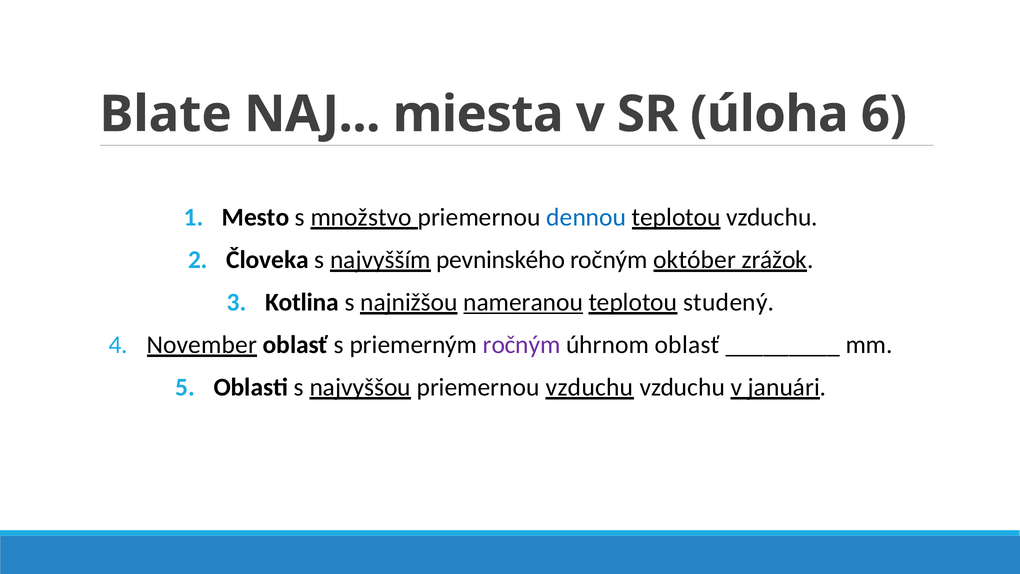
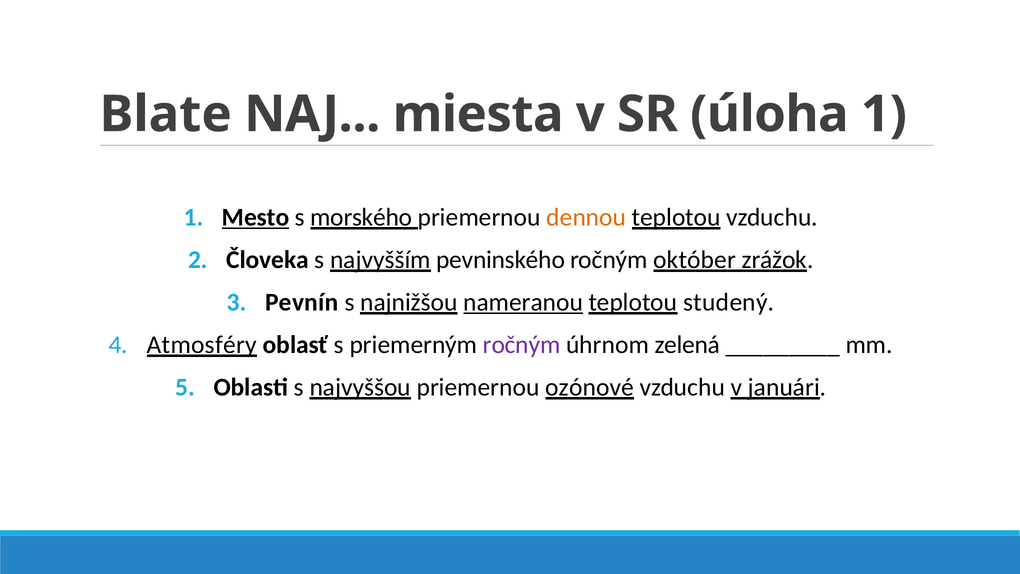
úloha 6: 6 -> 1 (884, 114)
Mesto underline: none -> present (256, 217)
množstvo: množstvo -> morského (361, 217)
dennou colour: blue -> orange (586, 217)
Kotlina: Kotlina -> Pevnín (302, 302)
November: November -> Atmosféry (202, 345)
úhrnom oblasť: oblasť -> zelená (687, 345)
priemernou vzduchu: vzduchu -> ozónové (590, 387)
